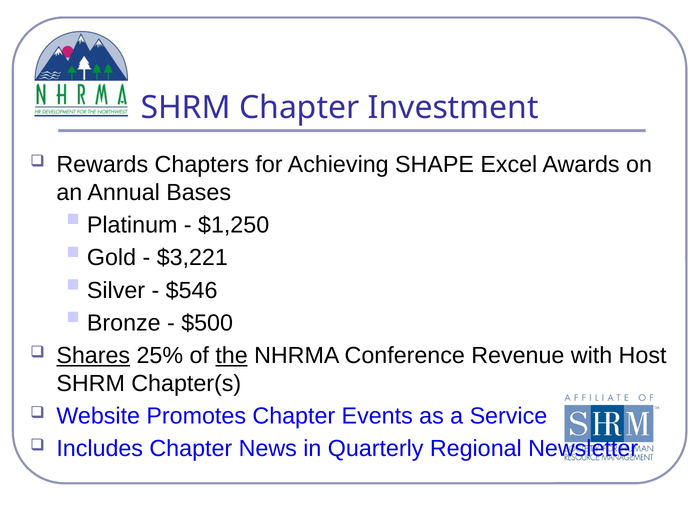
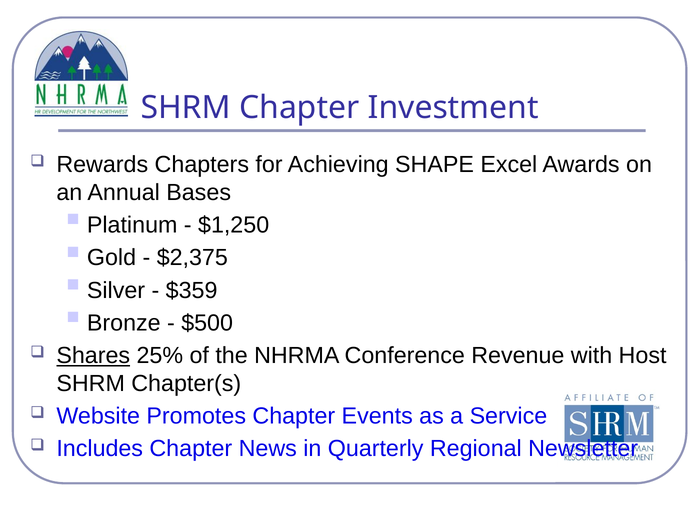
$3,221: $3,221 -> $2,375 (192, 258)
$546: $546 -> $359 (192, 290)
the underline: present -> none (232, 355)
